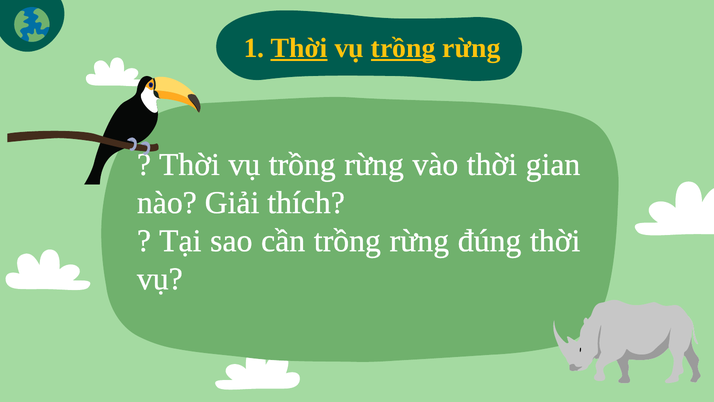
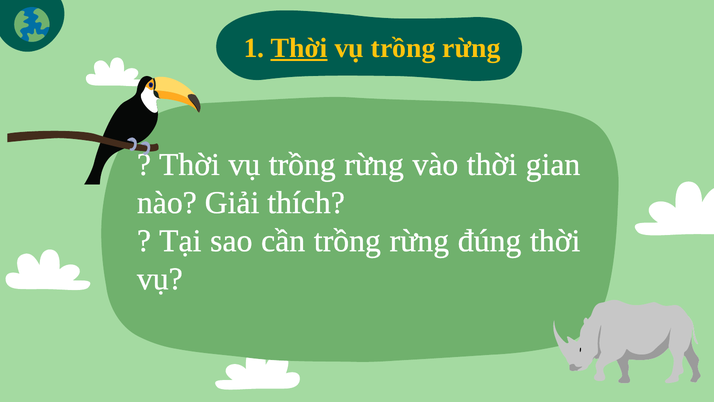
trồng underline: present -> none (403, 48)
